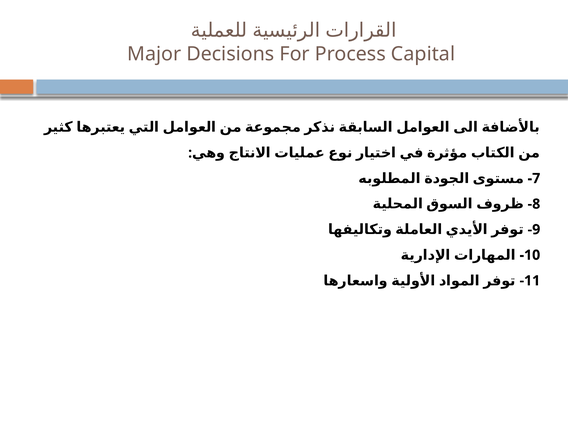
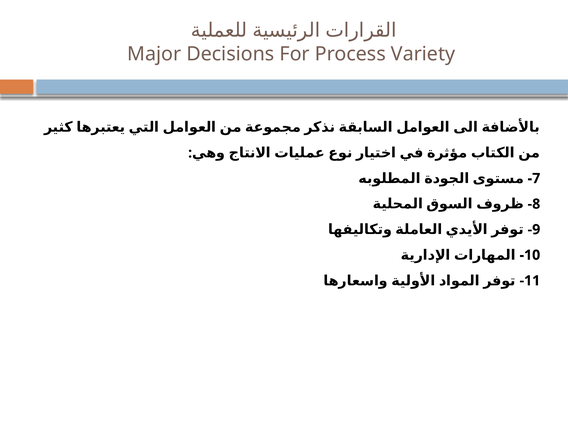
Capital: Capital -> Variety (423, 54)
